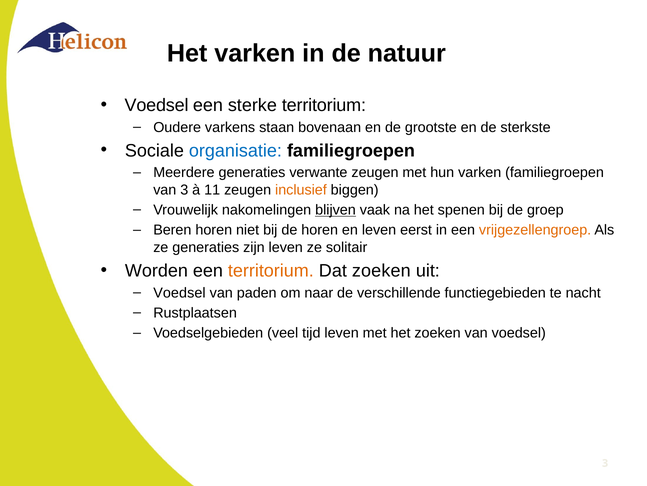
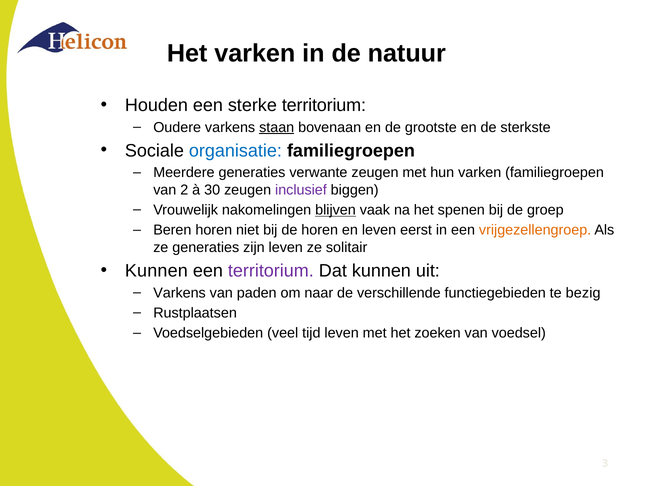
Voedsel: Voedsel -> Houden (156, 105)
staan underline: none -> present (277, 127)
van 3: 3 -> 2 (184, 190)
11: 11 -> 30 (212, 190)
inclusief colour: orange -> purple (301, 190)
Worden: Worden -> Kunnen (156, 270)
territorium colour: orange -> purple (271, 270)
Dat zoeken: zoeken -> kunnen (381, 270)
Voedsel: Voedsel -> Varkens (180, 292)
nacht: nacht -> bezig (583, 292)
